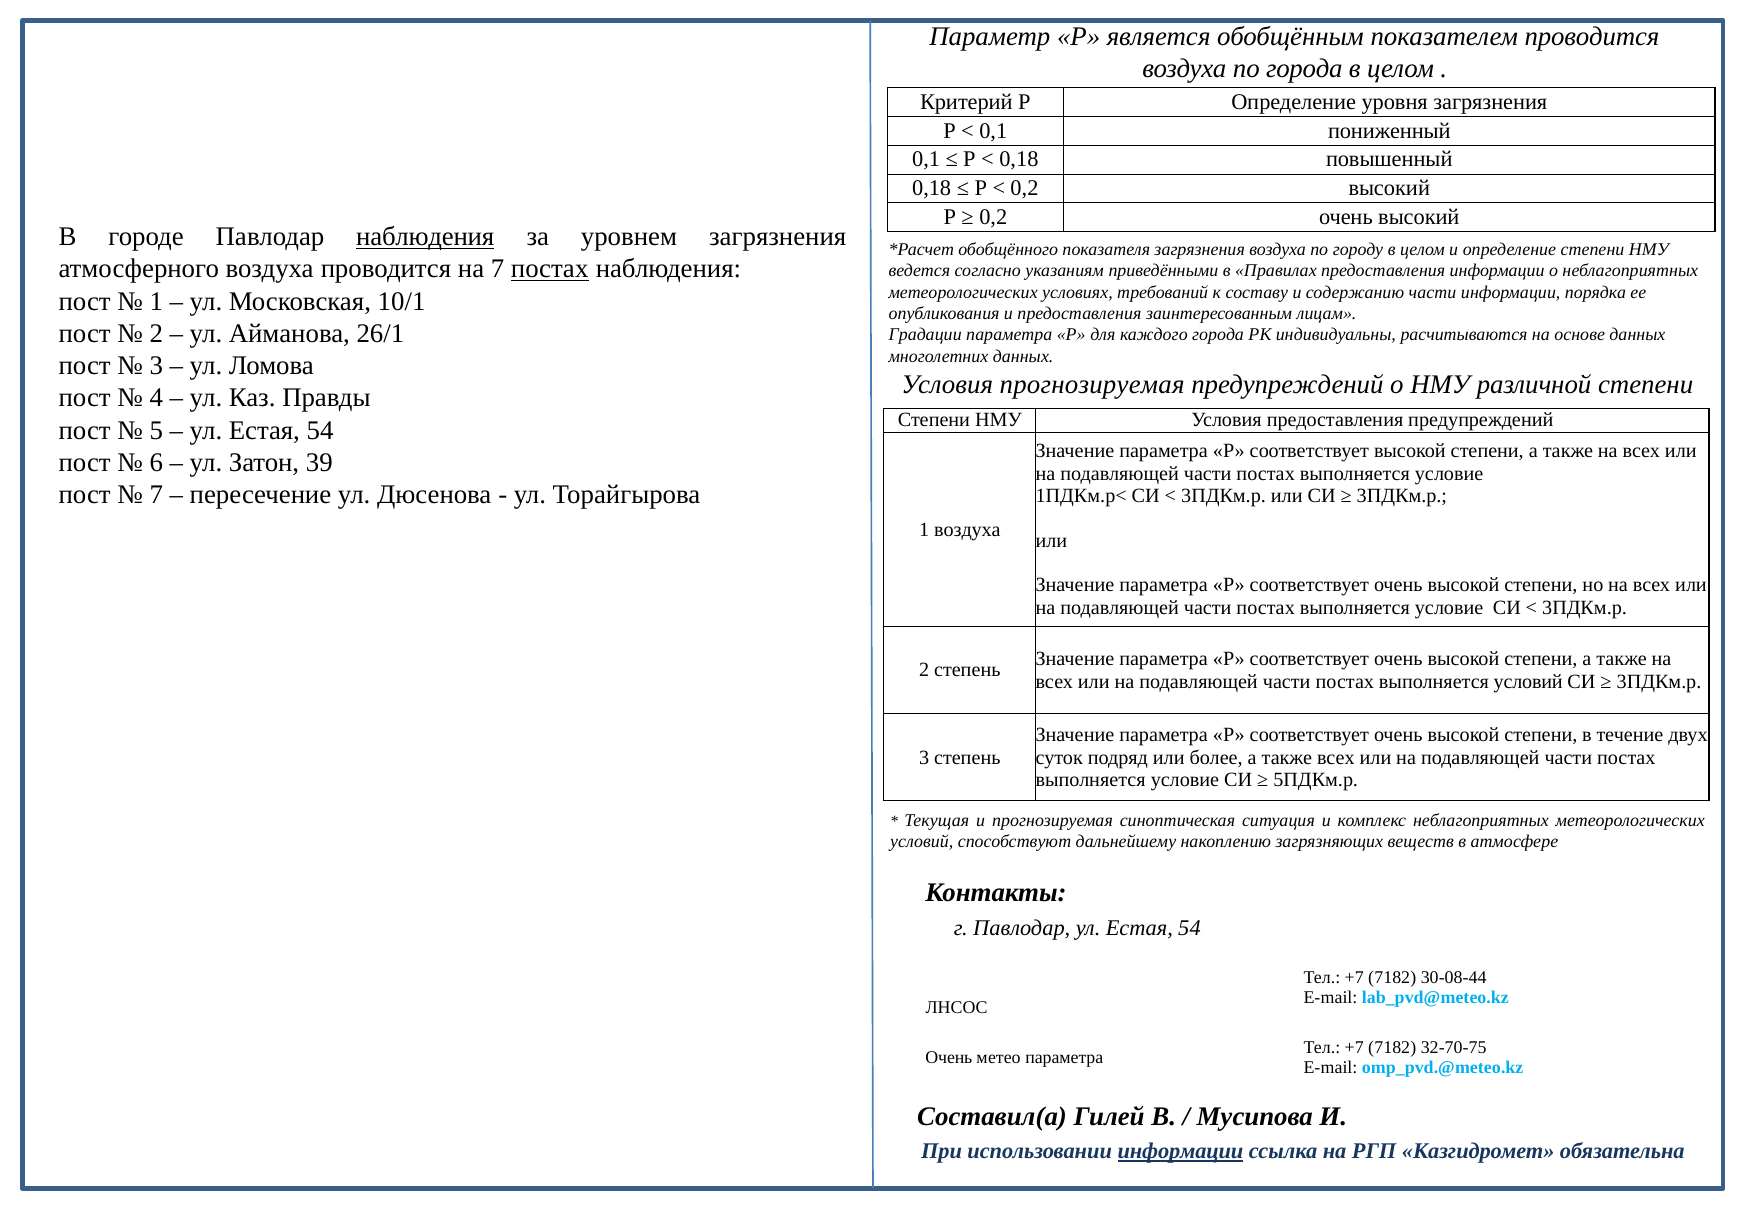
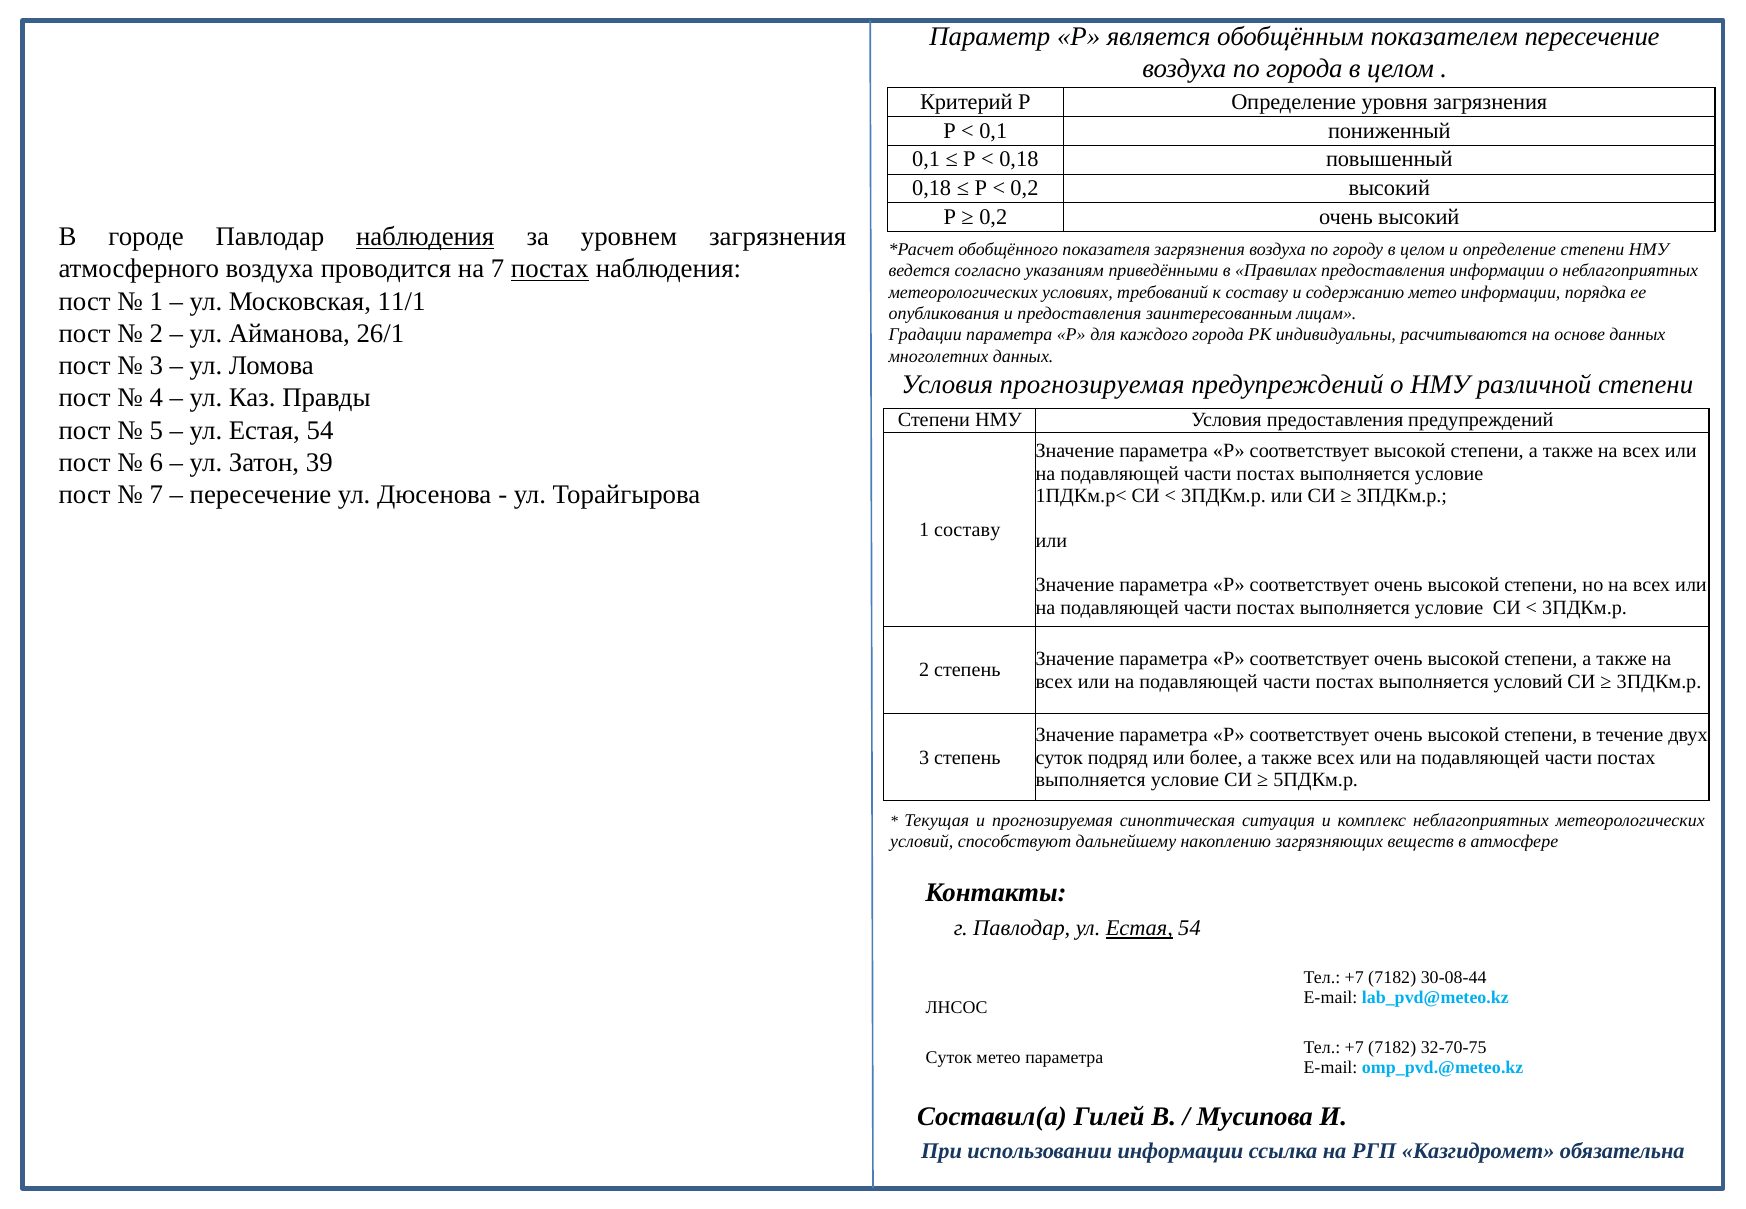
показателем проводится: проводится -> пересечение (1592, 37)
содержанию части: части -> метео (1433, 292)
10/1: 10/1 -> 11/1 (402, 301)
1 воздуха: воздуха -> составу (967, 529)
Естая underline: none -> present (1139, 928)
Очень: Очень -> Суток (949, 1057)
информации underline: present -> none (1181, 1151)
